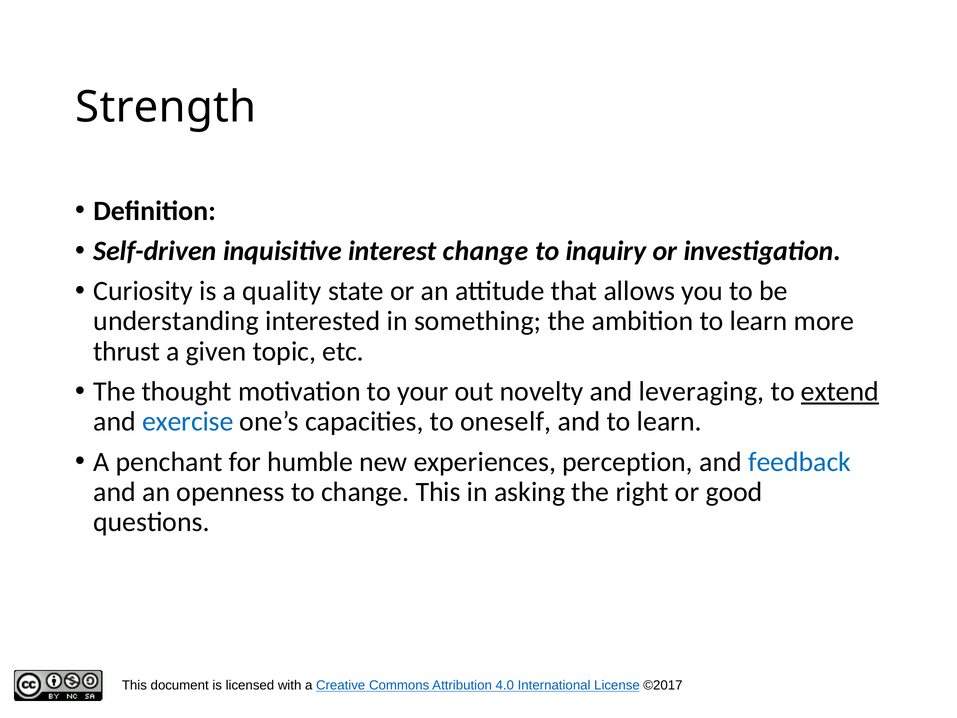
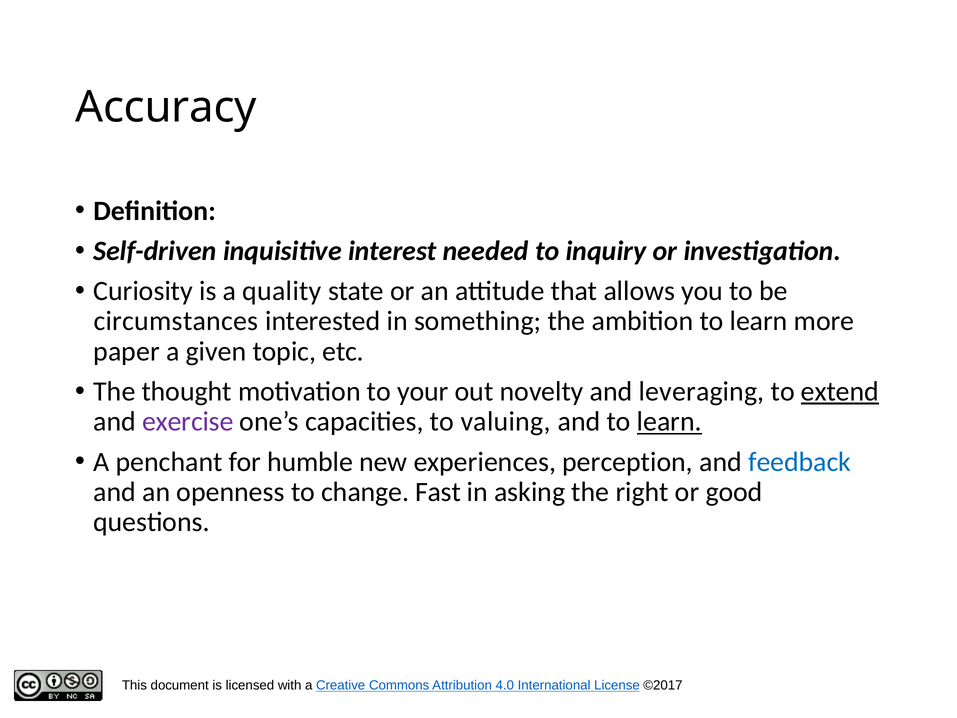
Strength: Strength -> Accuracy (166, 107)
interest change: change -> needed (486, 251)
understanding: understanding -> circumstances (176, 321)
thrust: thrust -> paper (127, 351)
exercise colour: blue -> purple (188, 422)
oneself: oneself -> valuing (506, 422)
learn underline: none -> present (669, 422)
change This: This -> Fast (438, 492)
